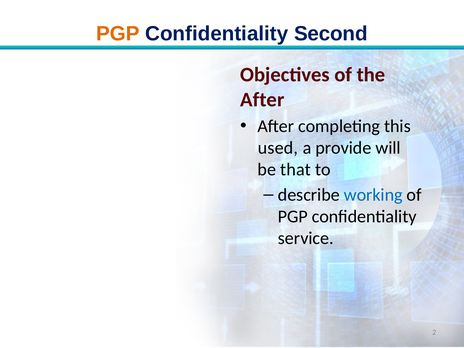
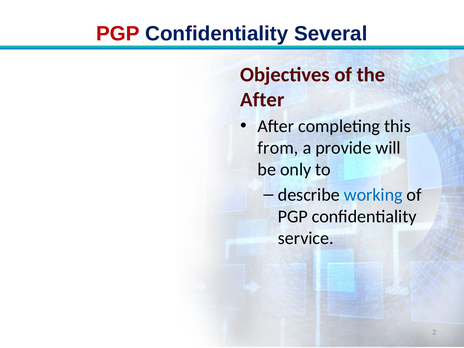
PGP colour: orange -> red (118, 34)
Second: Second -> Several (331, 34)
used: used -> from (278, 148)
that: that -> only (296, 170)
